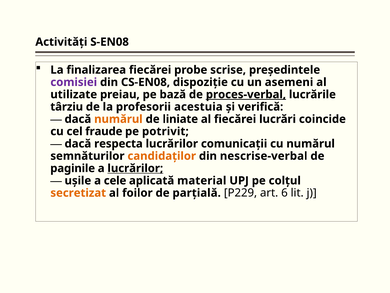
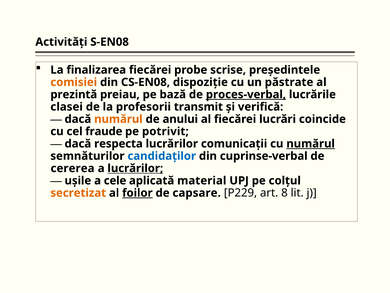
comisiei colour: purple -> orange (74, 82)
asemeni: asemeni -> păstrate (289, 82)
utilizate: utilizate -> prezintă (74, 94)
târziu: târziu -> clasei (67, 107)
acestuia: acestuia -> transmit (198, 107)
liniate: liniate -> anului (180, 119)
numărul underline: none -> present (311, 143)
candidaţilor colour: orange -> blue (162, 156)
nescrise-verbal: nescrise-verbal -> cuprinse-verbal (264, 156)
paginile: paginile -> cererea (73, 168)
foilor underline: none -> present (137, 193)
parţială: parţială -> capsare (197, 193)
6: 6 -> 8 (284, 193)
